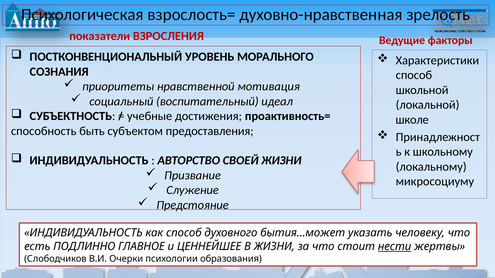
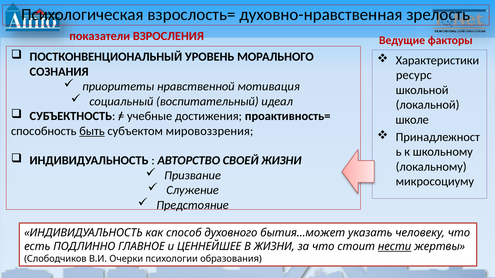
способ: способ -> ресурс (414, 75)
быть underline: none -> present (92, 131)
предоставления: предоставления -> мировоззрения (209, 131)
